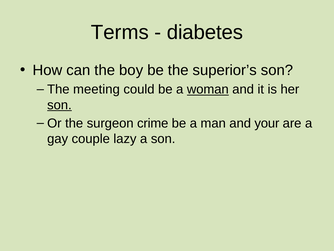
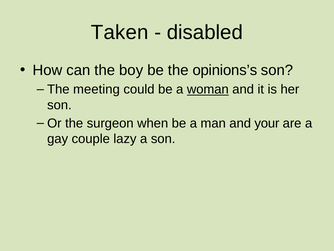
Terms: Terms -> Taken (120, 32)
diabetes: diabetes -> disabled (205, 32)
superior’s: superior’s -> opinions’s (225, 70)
son underline: present -> none (59, 105)
crime: crime -> when (153, 123)
